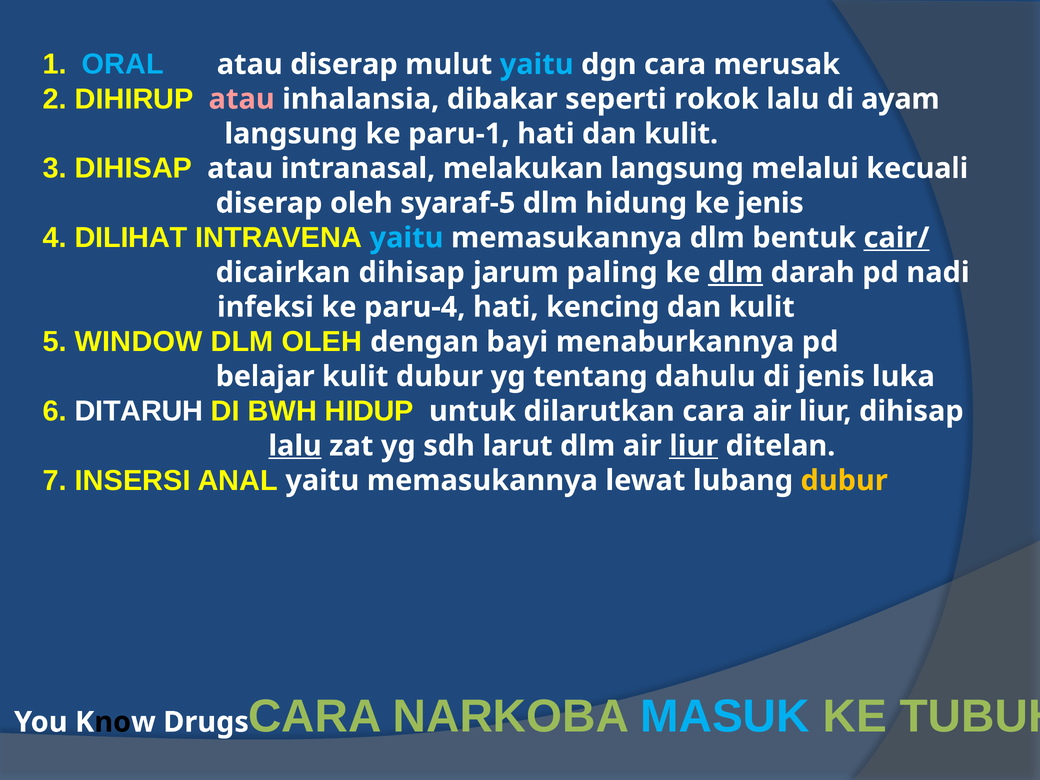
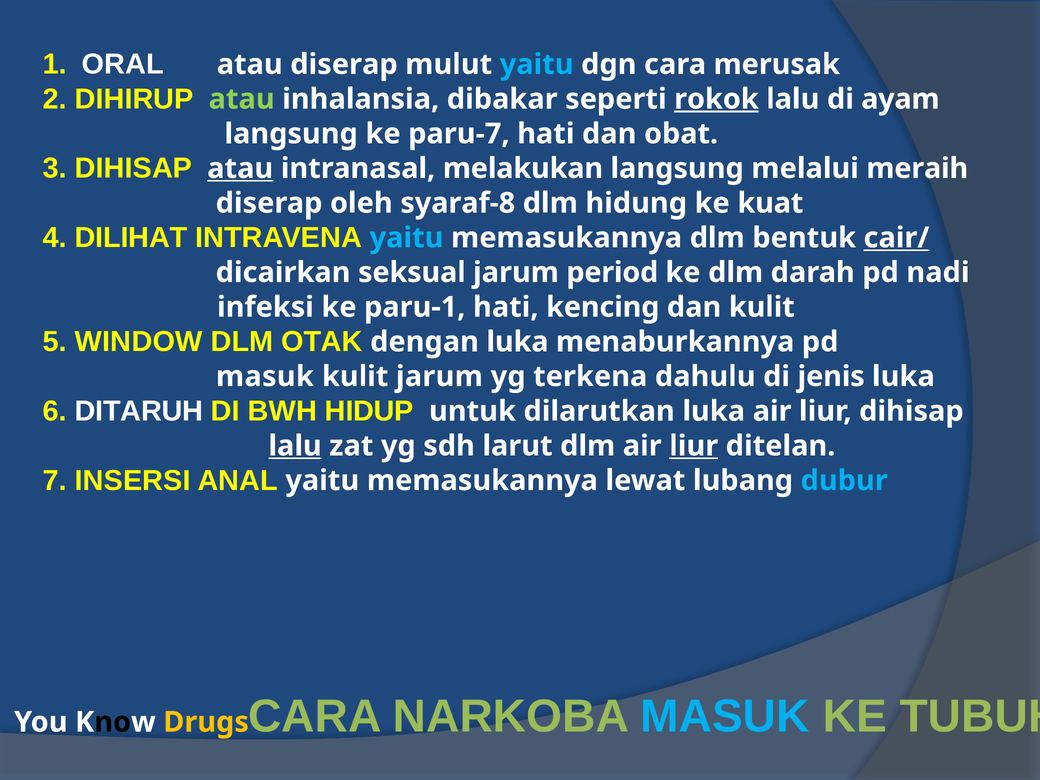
ORAL colour: light blue -> white (123, 64)
atau colour: pink -> light green (242, 99)
rokok underline: none -> present (716, 99)
paru-1: paru-1 -> paru-7 (459, 134)
hati dan kulit: kulit -> obat (681, 134)
atau underline: none -> present (240, 168)
kecuali: kecuali -> meraih (917, 168)
syaraf-5: syaraf-5 -> syaraf-8 (458, 203)
ke jenis: jenis -> kuat (770, 203)
dicairkan dihisap: dihisap -> seksual (412, 272)
paling: paling -> period (612, 272)
dlm underline: present -> none (736, 272)
paru-4: paru-4 -> paru-1 (415, 307)
DLM OLEH: OLEH -> OTAK (322, 342)
dengan bayi: bayi -> luka (518, 342)
belajar: belajar -> masuk (265, 377)
kulit dubur: dubur -> jarum (439, 377)
tentang: tentang -> terkena (590, 377)
dilarutkan cara: cara -> luka (714, 411)
dubur colour: yellow -> light blue (844, 481)
Drugs colour: white -> yellow (206, 722)
